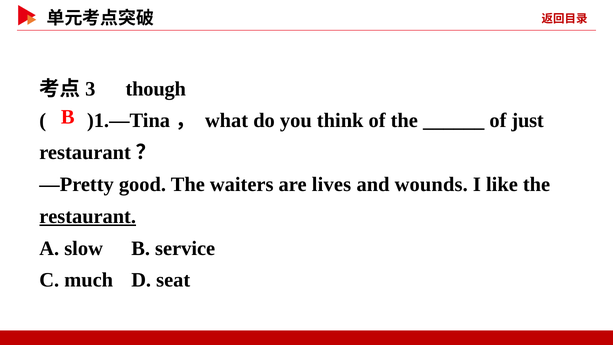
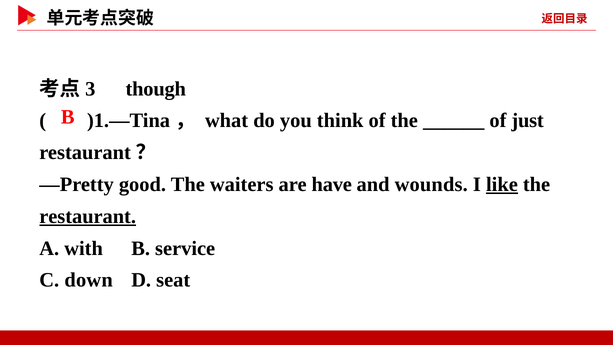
lives: lives -> have (332, 184)
like underline: none -> present (502, 184)
slow: slow -> with (84, 248)
much: much -> down (89, 280)
